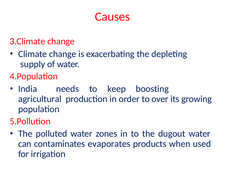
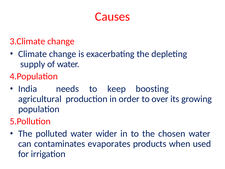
zones: zones -> wider (106, 133)
dugout: dugout -> chosen (172, 133)
